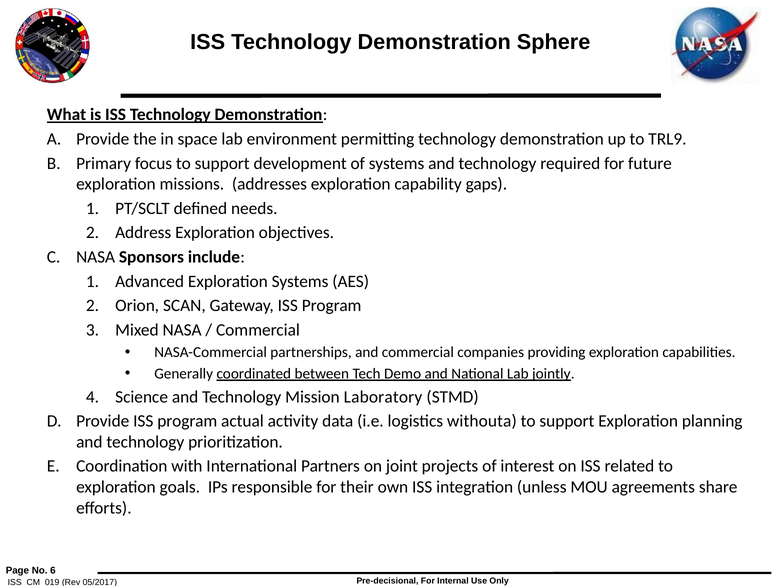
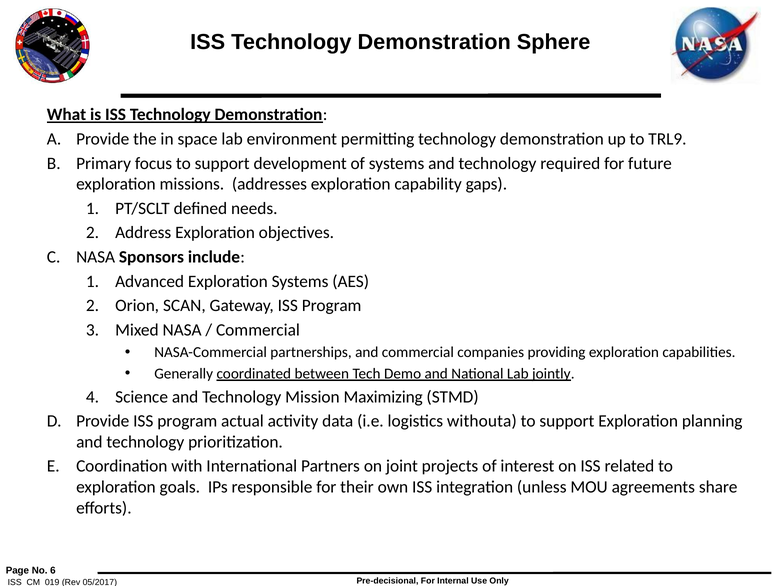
Laboratory: Laboratory -> Maximizing (383, 397)
